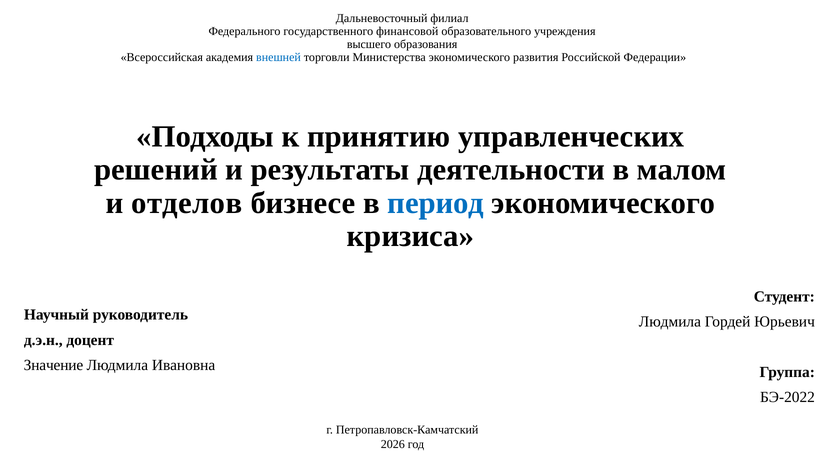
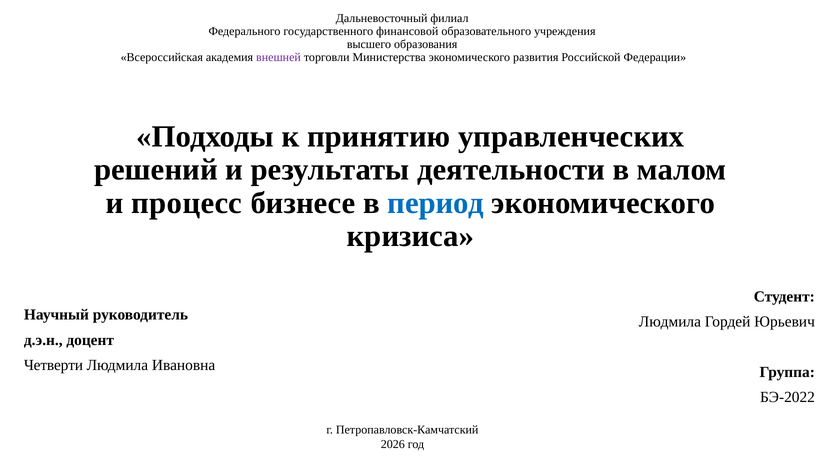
внешней colour: blue -> purple (278, 57)
отделов: отделов -> процесс (187, 203)
Значение: Значение -> Четверти (53, 365)
